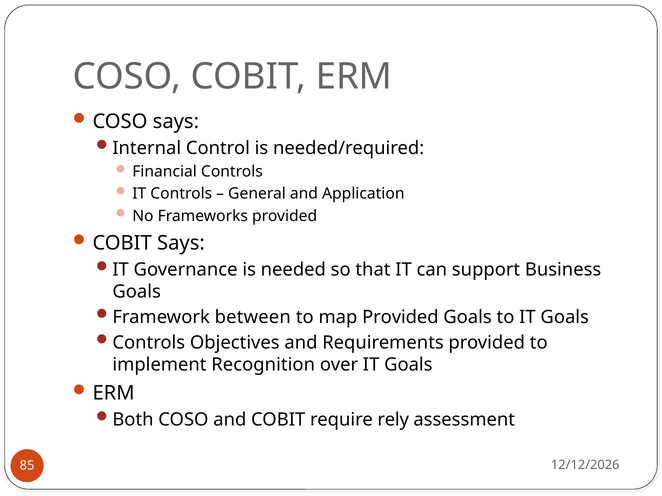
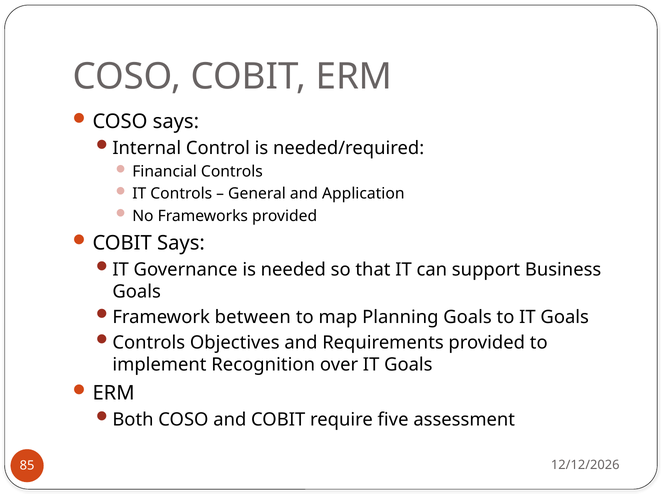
map Provided: Provided -> Planning (400, 317)
rely: rely -> five (393, 420)
